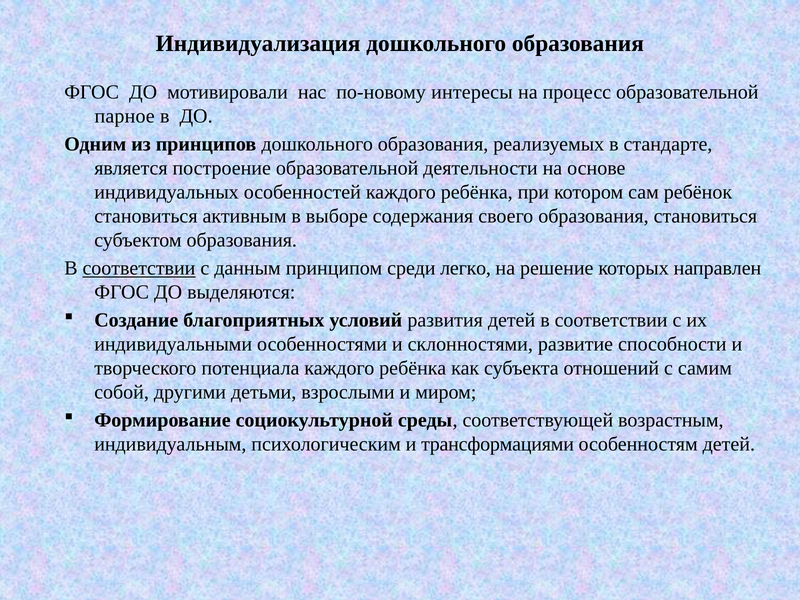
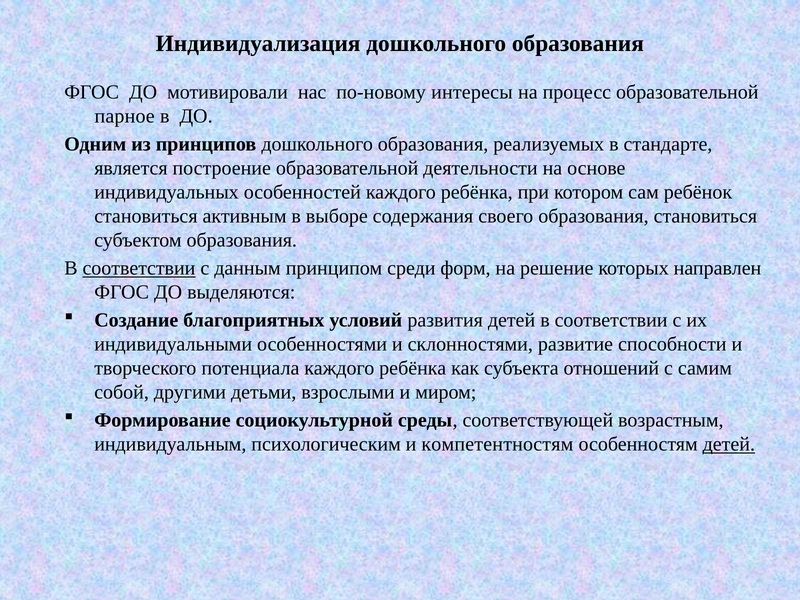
легко: легко -> форм (466, 268)
трансформациями: трансформациями -> компетентностям (497, 444)
детей underline: none -> present (729, 444)
